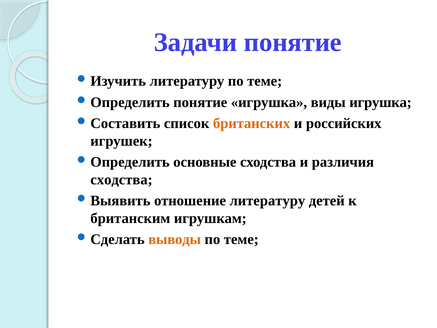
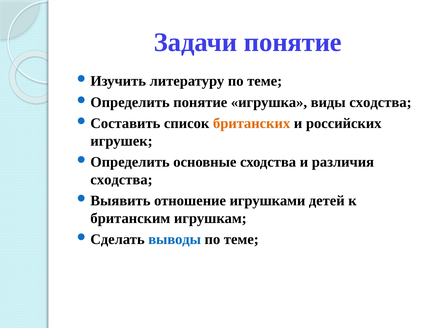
виды игрушка: игрушка -> сходства (380, 102)
отношение литературу: литературу -> игрушками (267, 201)
выводы colour: orange -> blue (175, 239)
